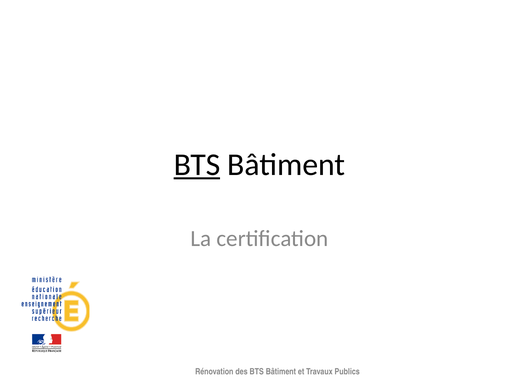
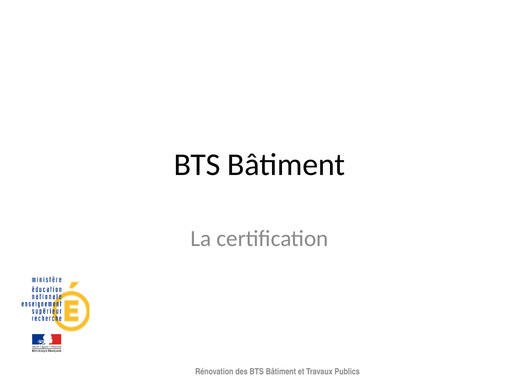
BTS underline: present -> none (197, 165)
